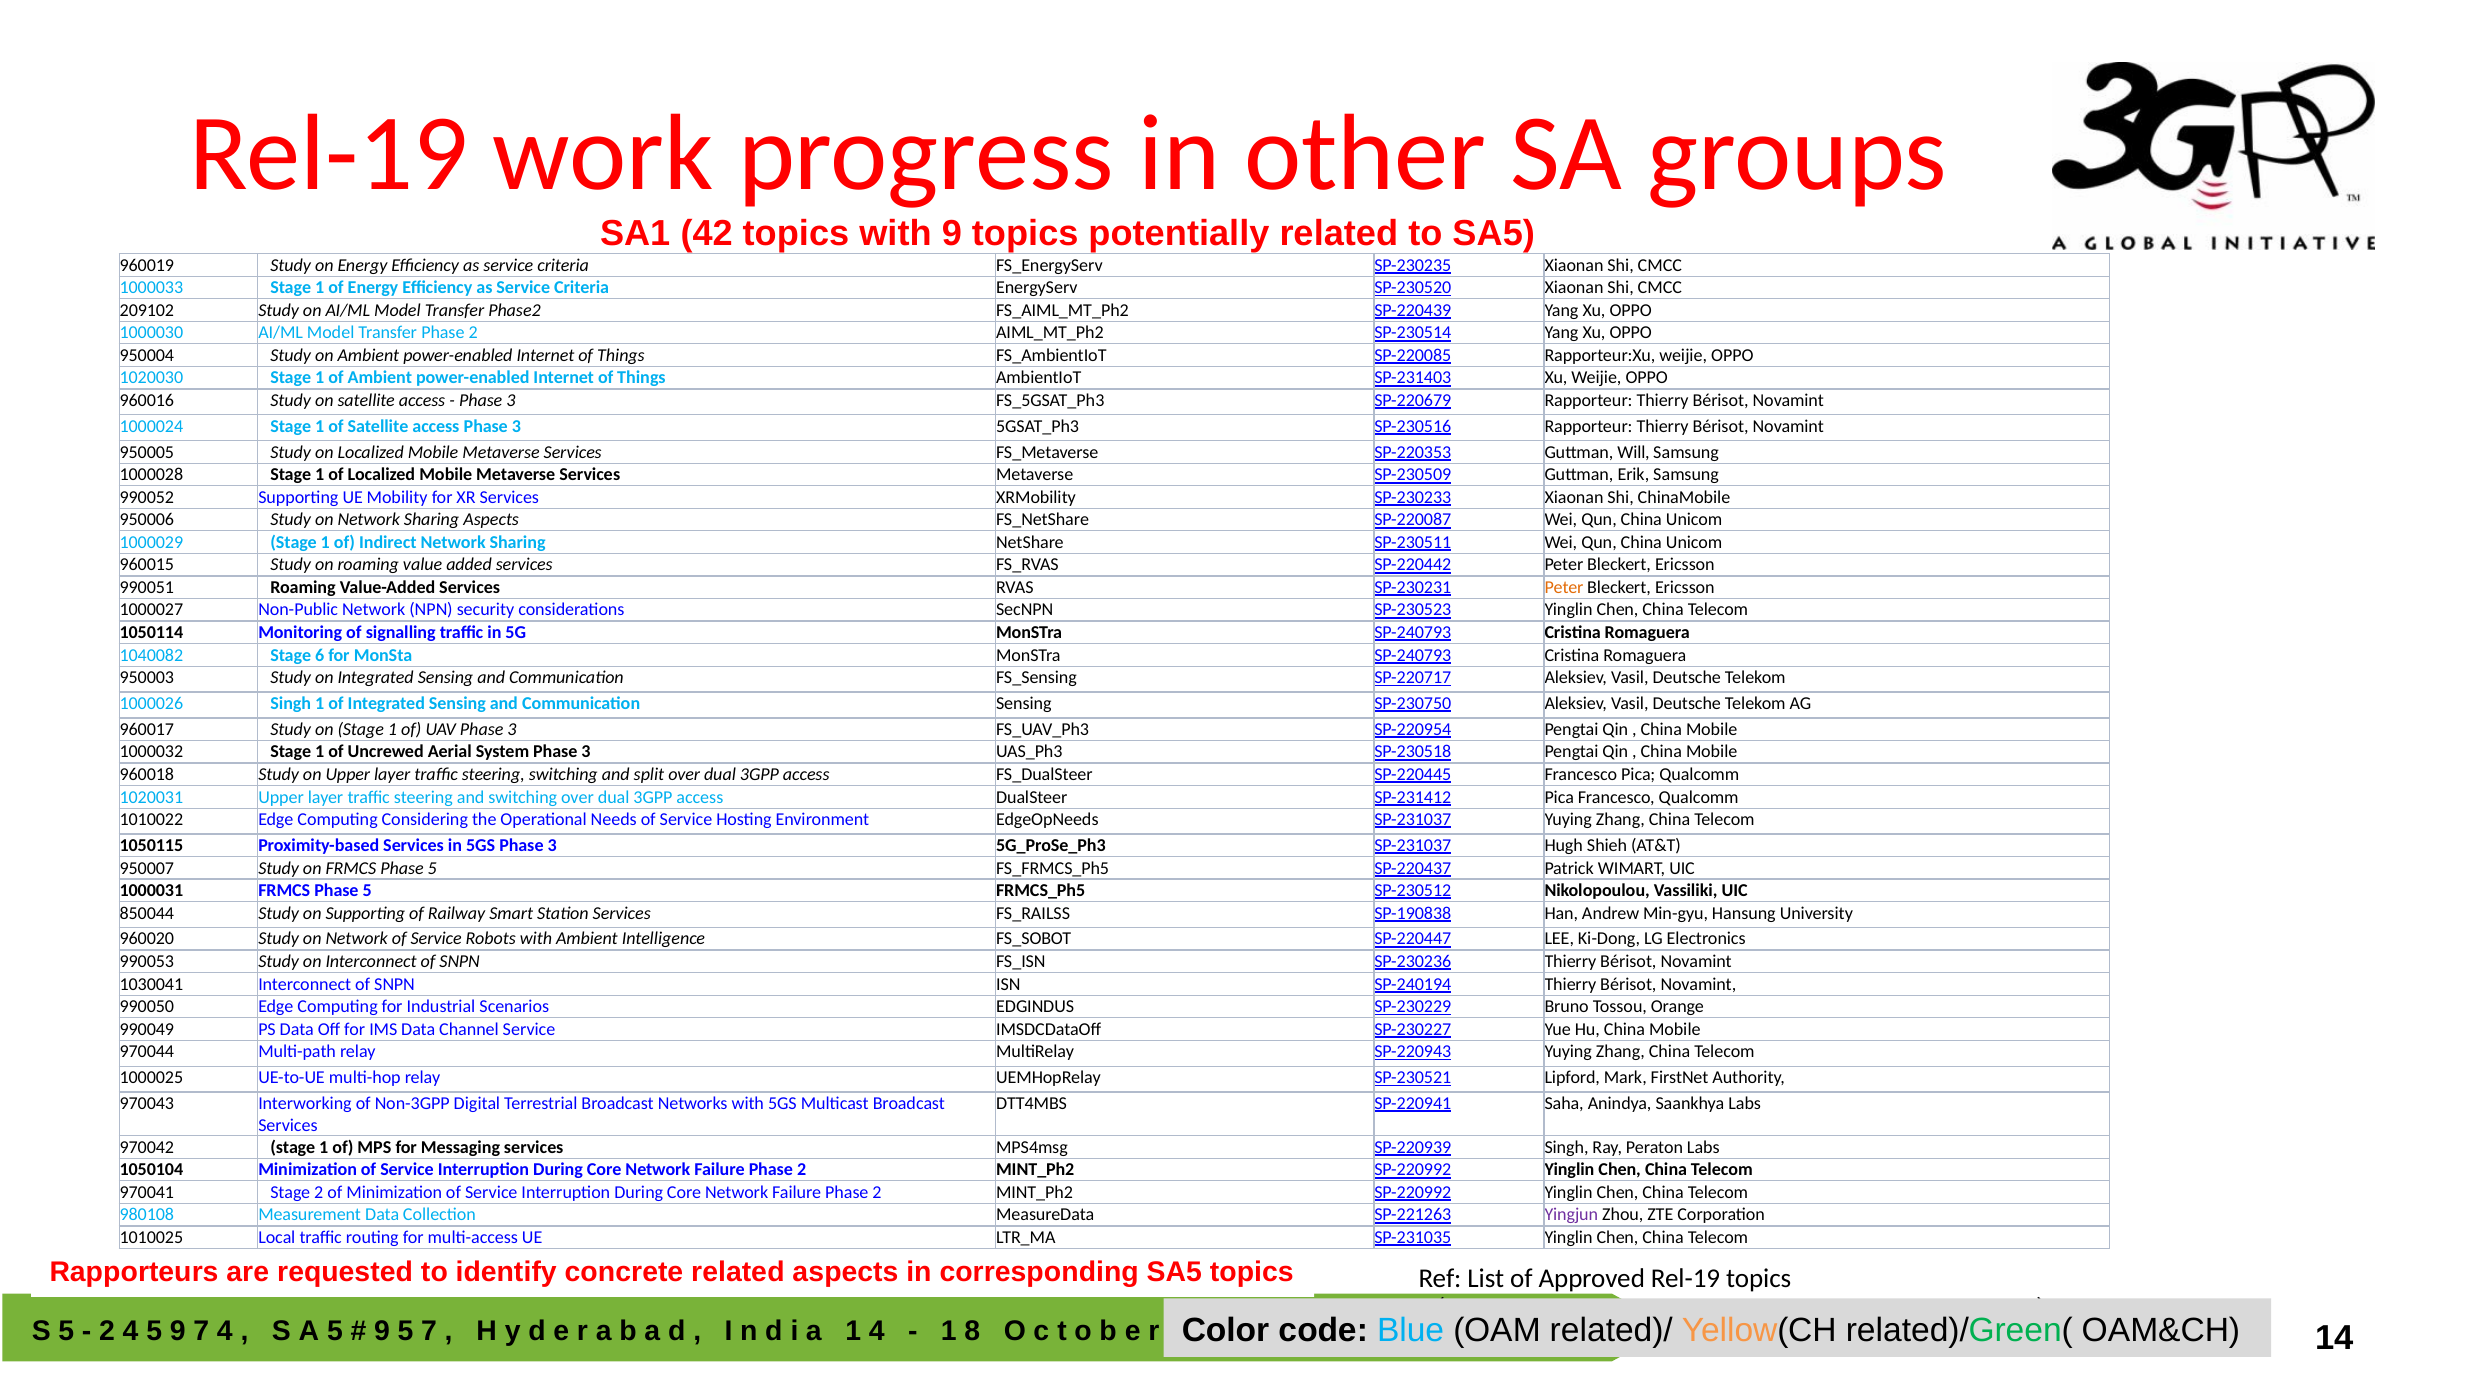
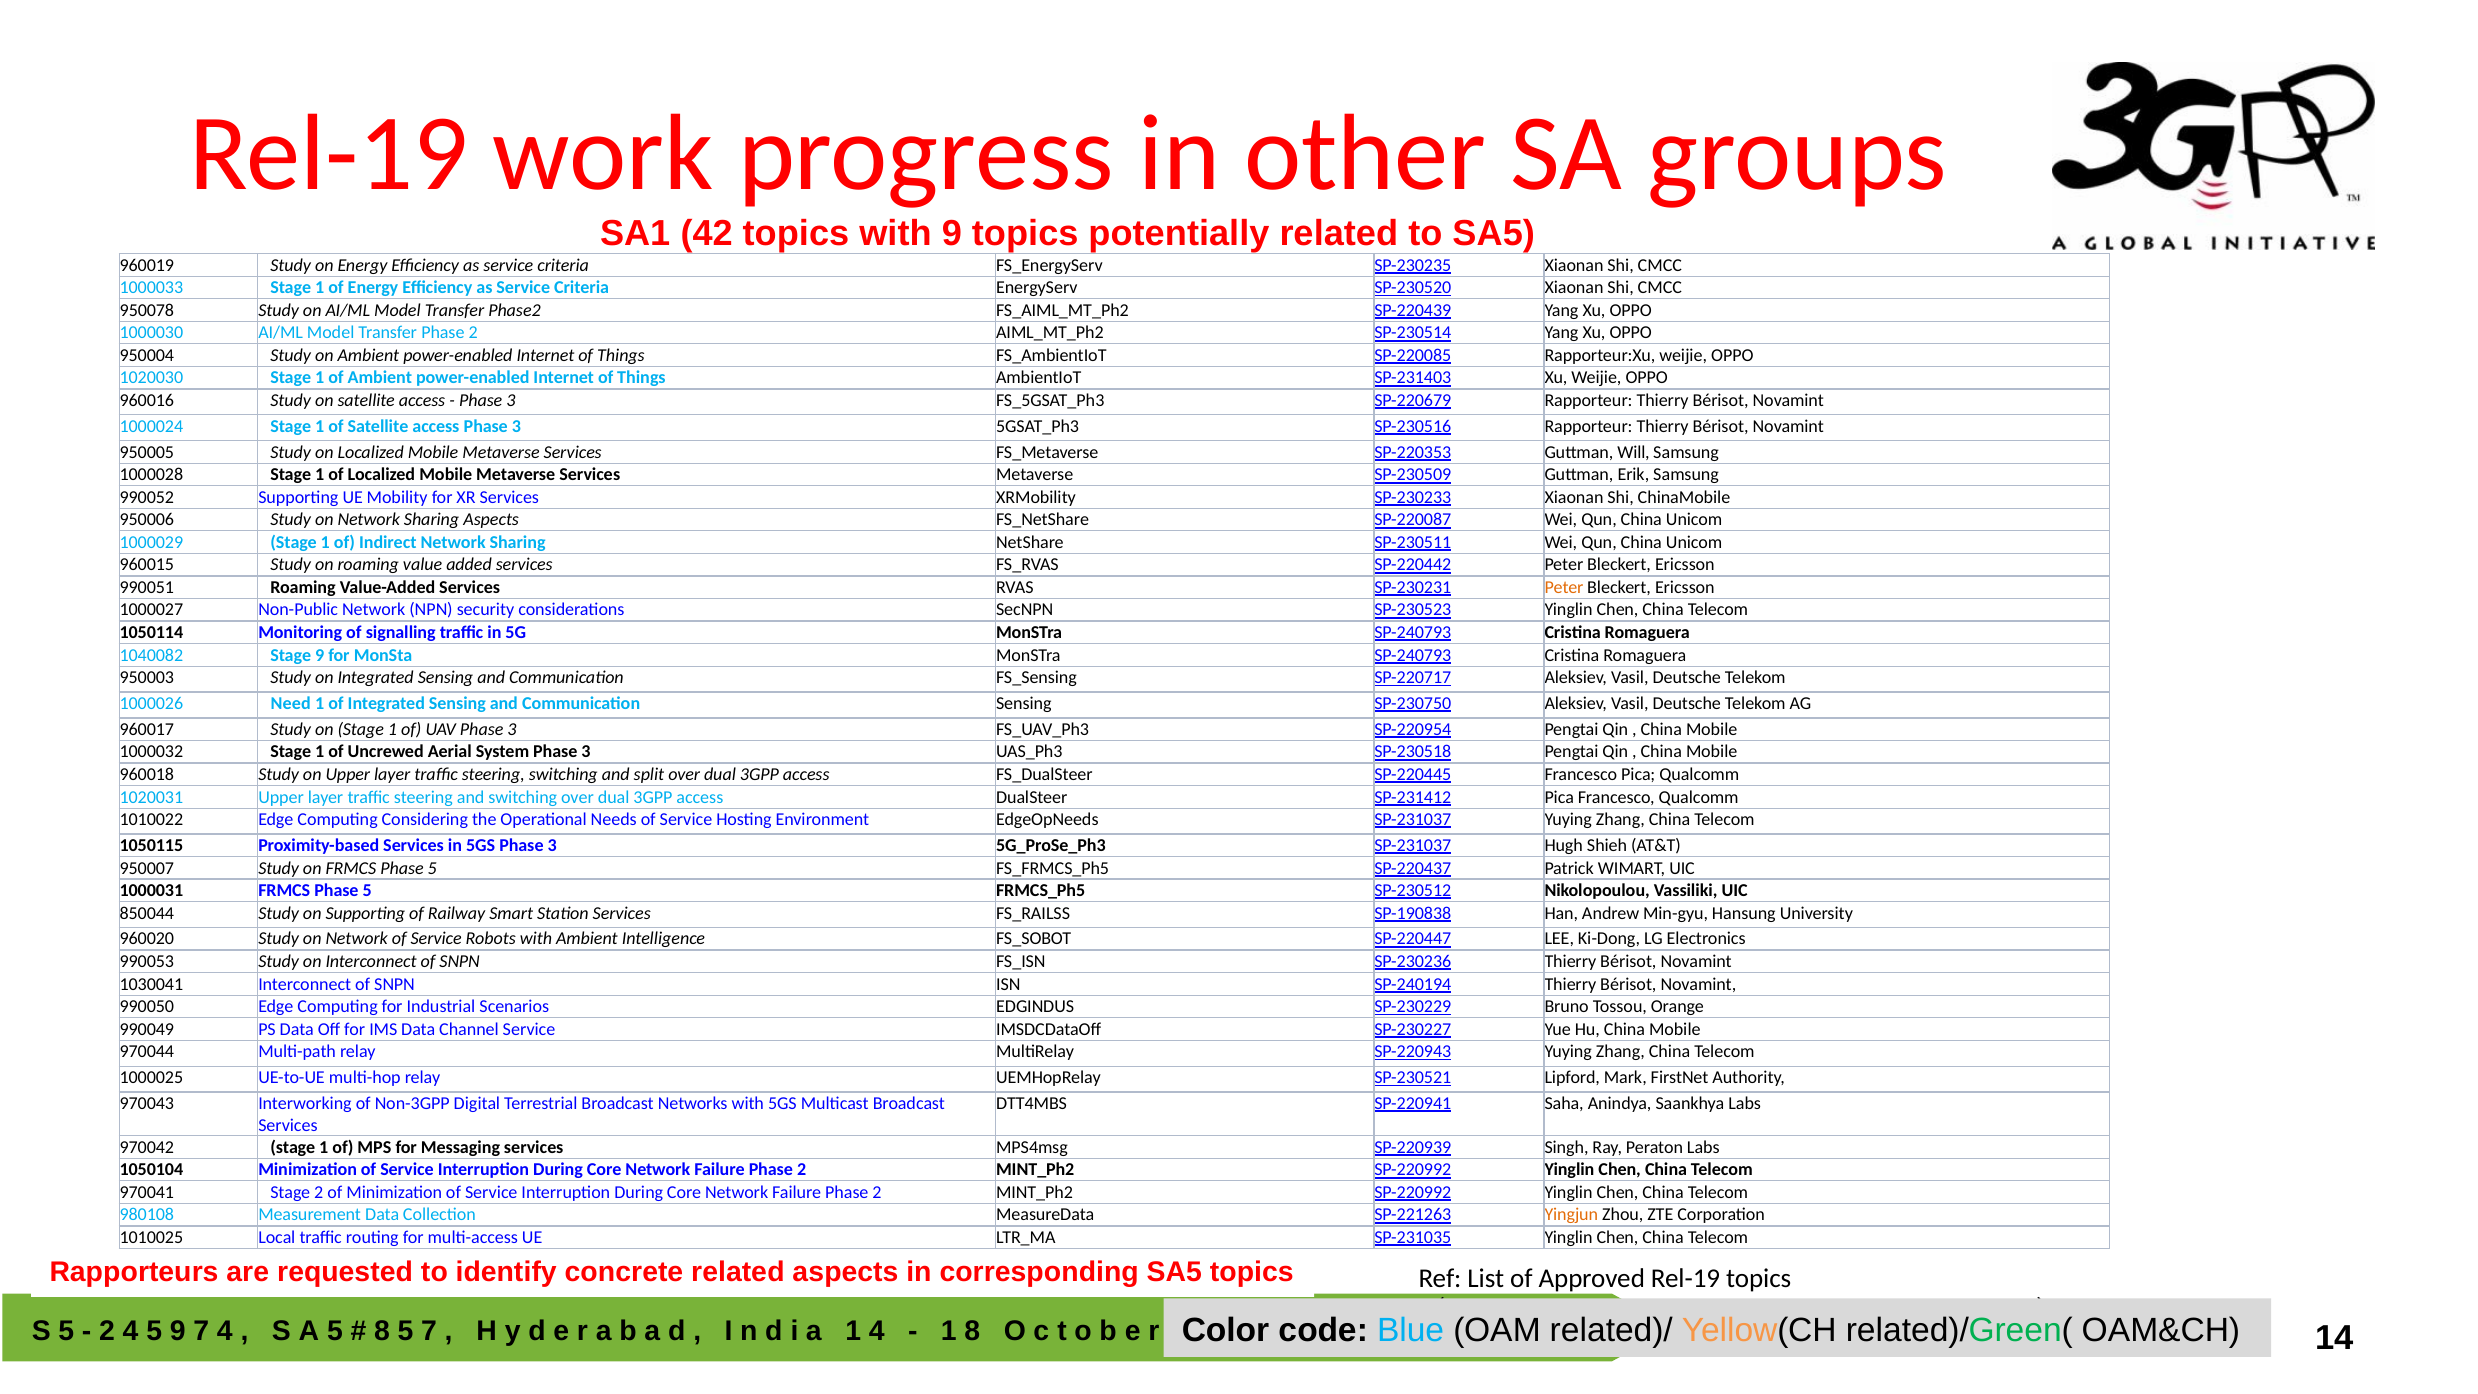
209102: 209102 -> 950078 (147, 310)
Stage 6: 6 -> 9 (320, 655)
1000026 Singh: Singh -> Need (291, 703)
Yingjun colour: purple -> orange (1571, 1215)
9: 9 -> 8 (382, 1331)
